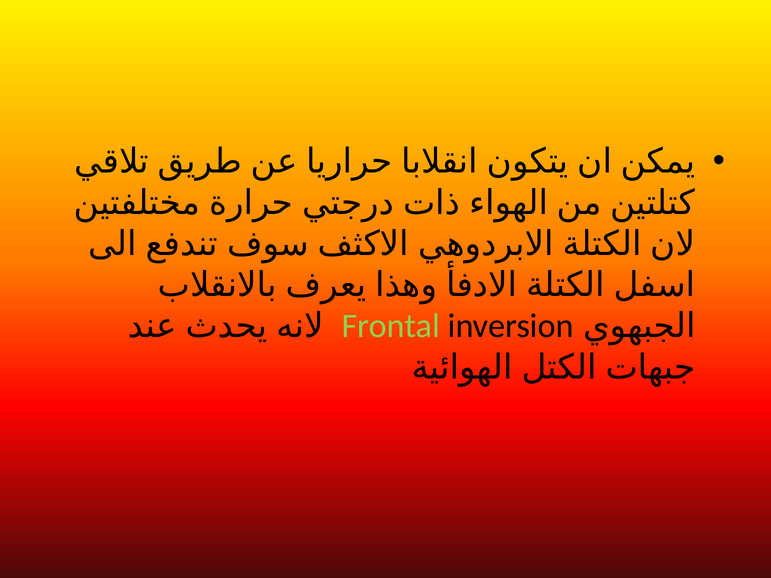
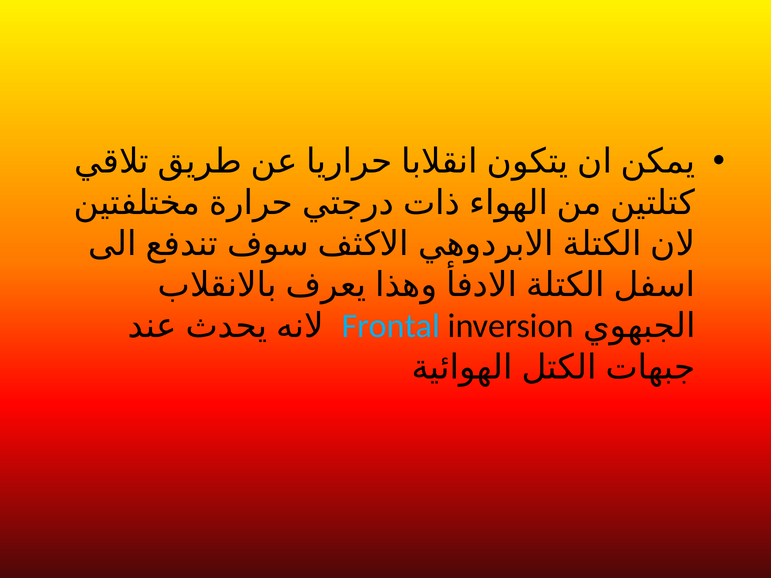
Frontal colour: light green -> light blue (391, 326)
